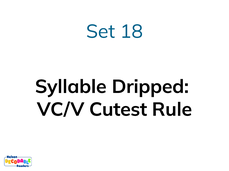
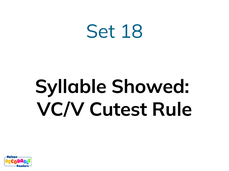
Dripped: Dripped -> Showed (150, 87)
